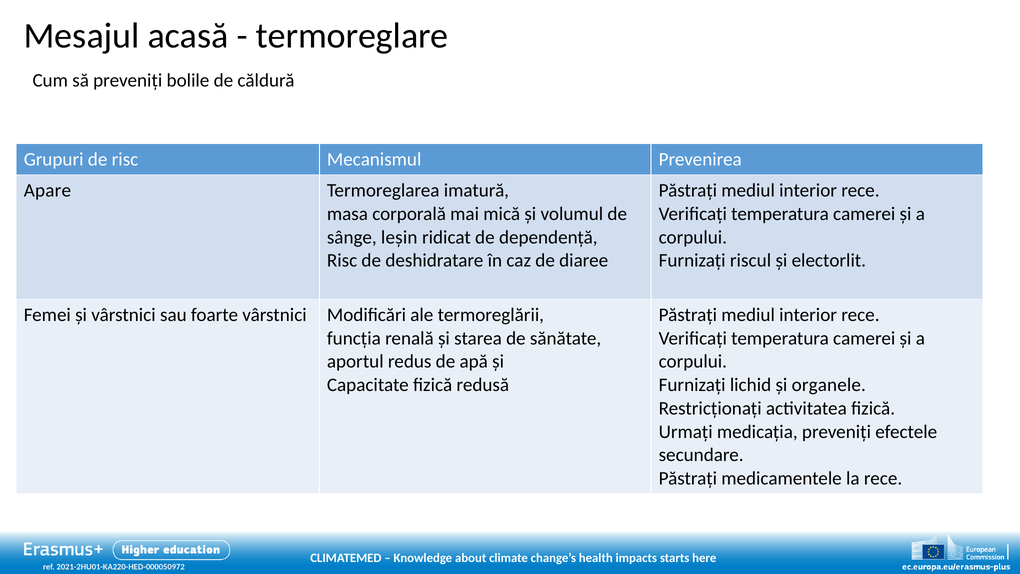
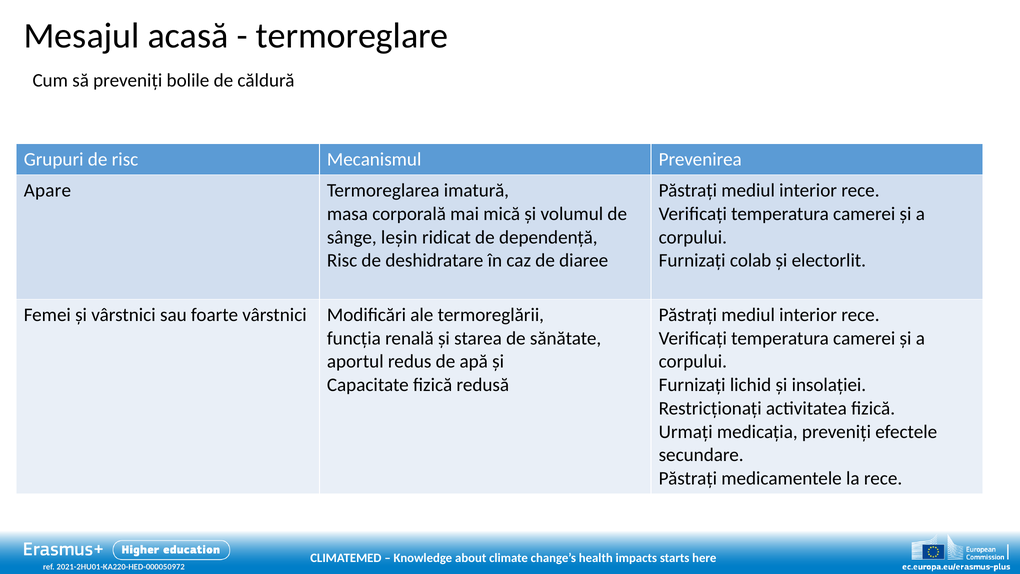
riscul: riscul -> colab (751, 260)
organele: organele -> insolației (829, 385)
